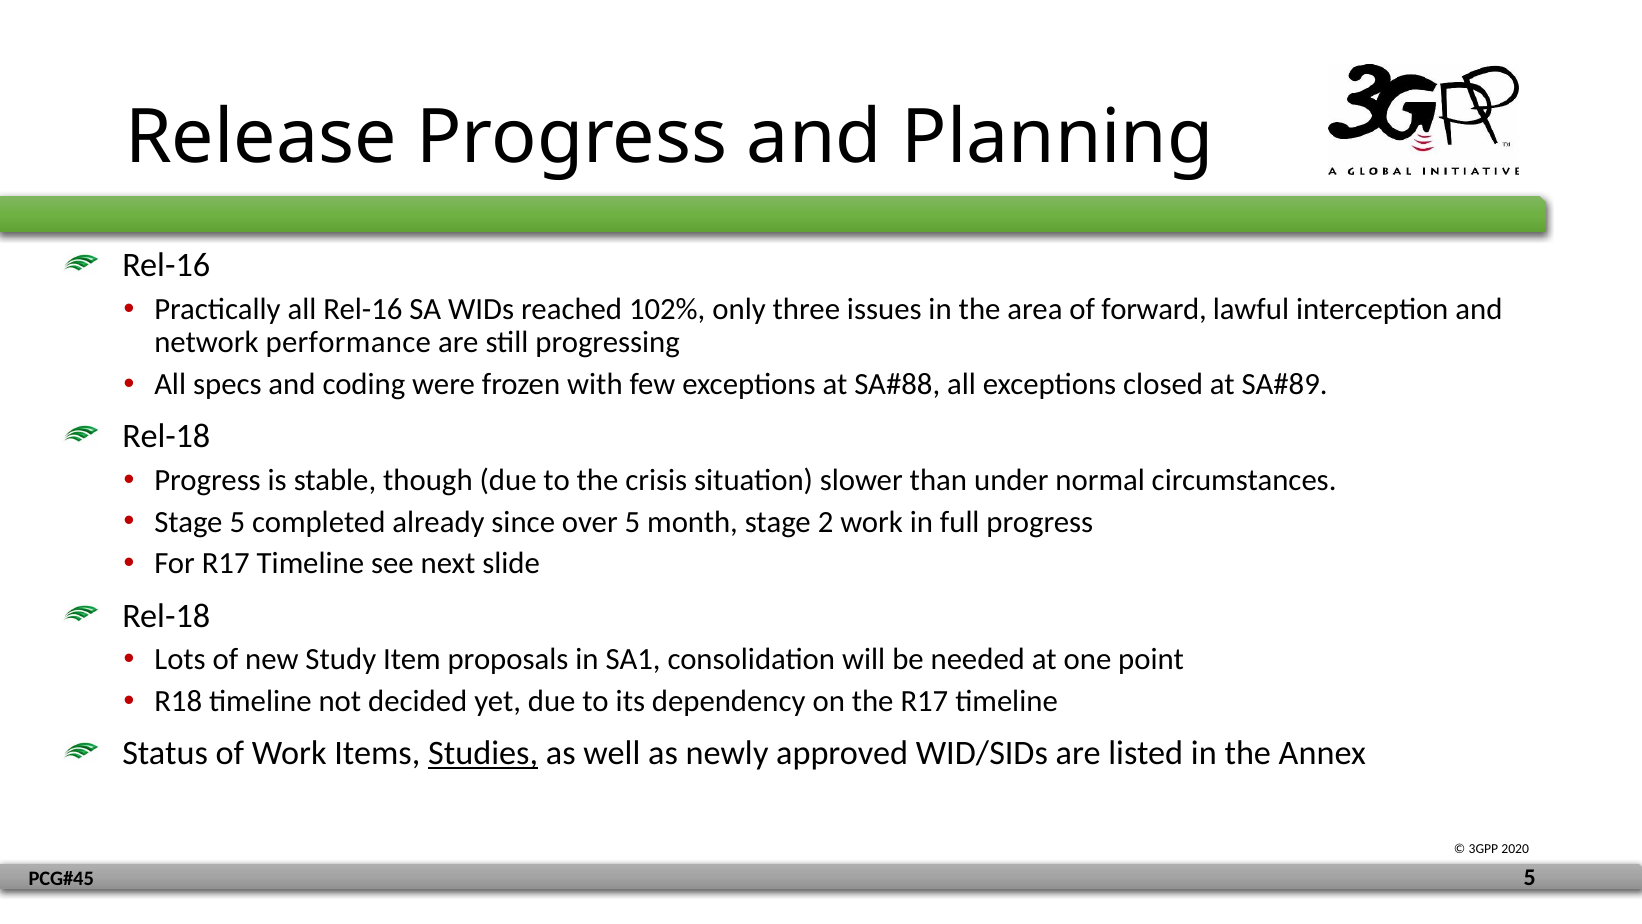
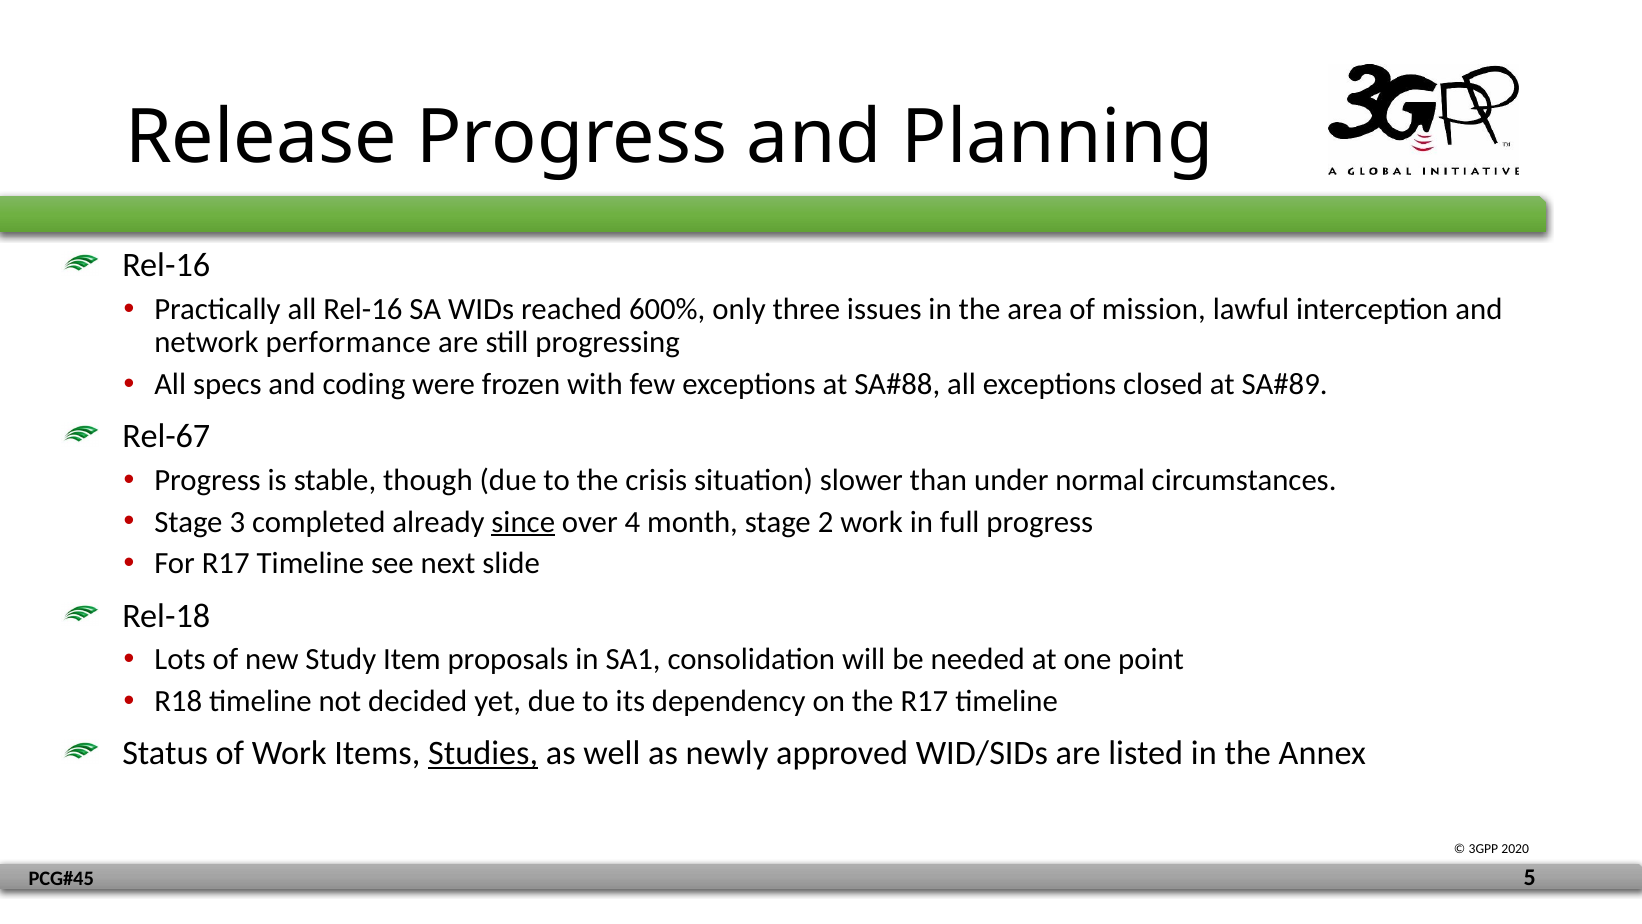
102%: 102% -> 600% (667, 309)
forward: forward -> mission (1154, 309)
Rel-18: Rel-18 -> Rel-67 (166, 436)
Stage 5: 5 -> 3 (237, 522)
since underline: none -> present (523, 522)
over 5: 5 -> 4 (632, 522)
